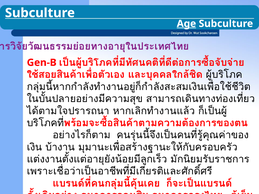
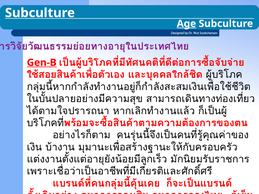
Gen-B underline: none -> present (42, 63)
